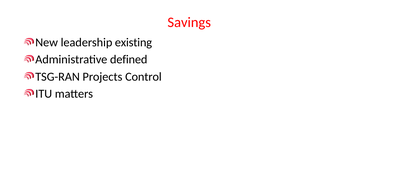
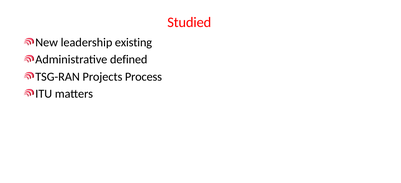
Savings: Savings -> Studied (189, 22)
Control: Control -> Process (143, 77)
